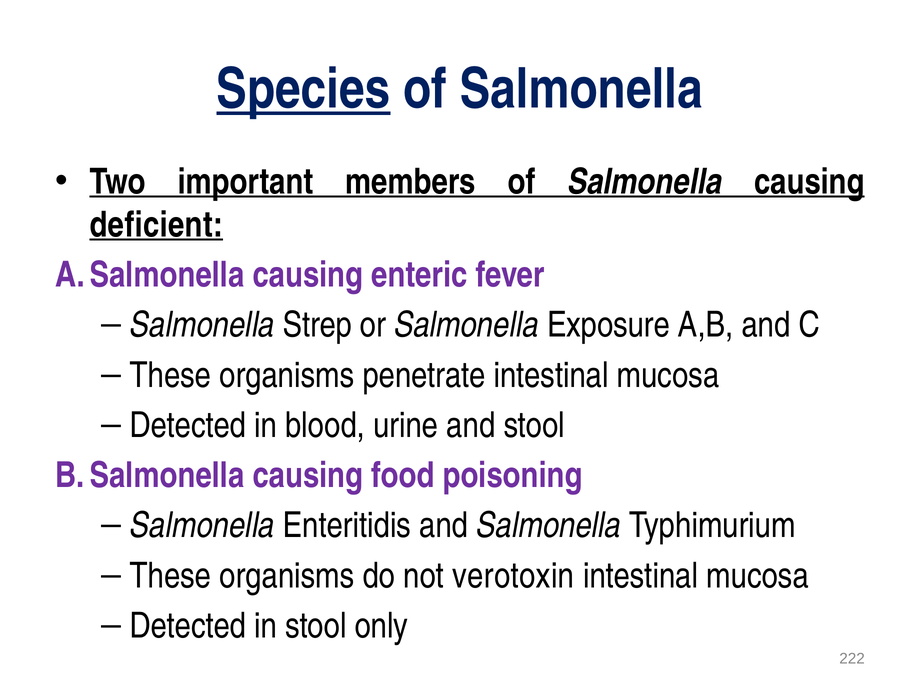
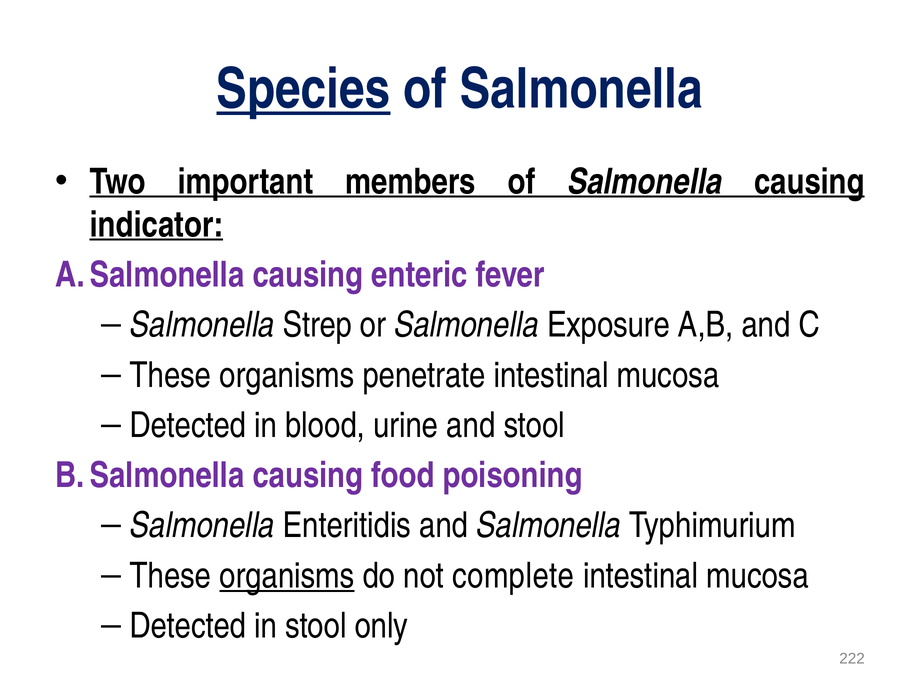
deficient: deficient -> indicator (157, 225)
organisms underline: none -> present (287, 576)
verotoxin: verotoxin -> complete (513, 576)
